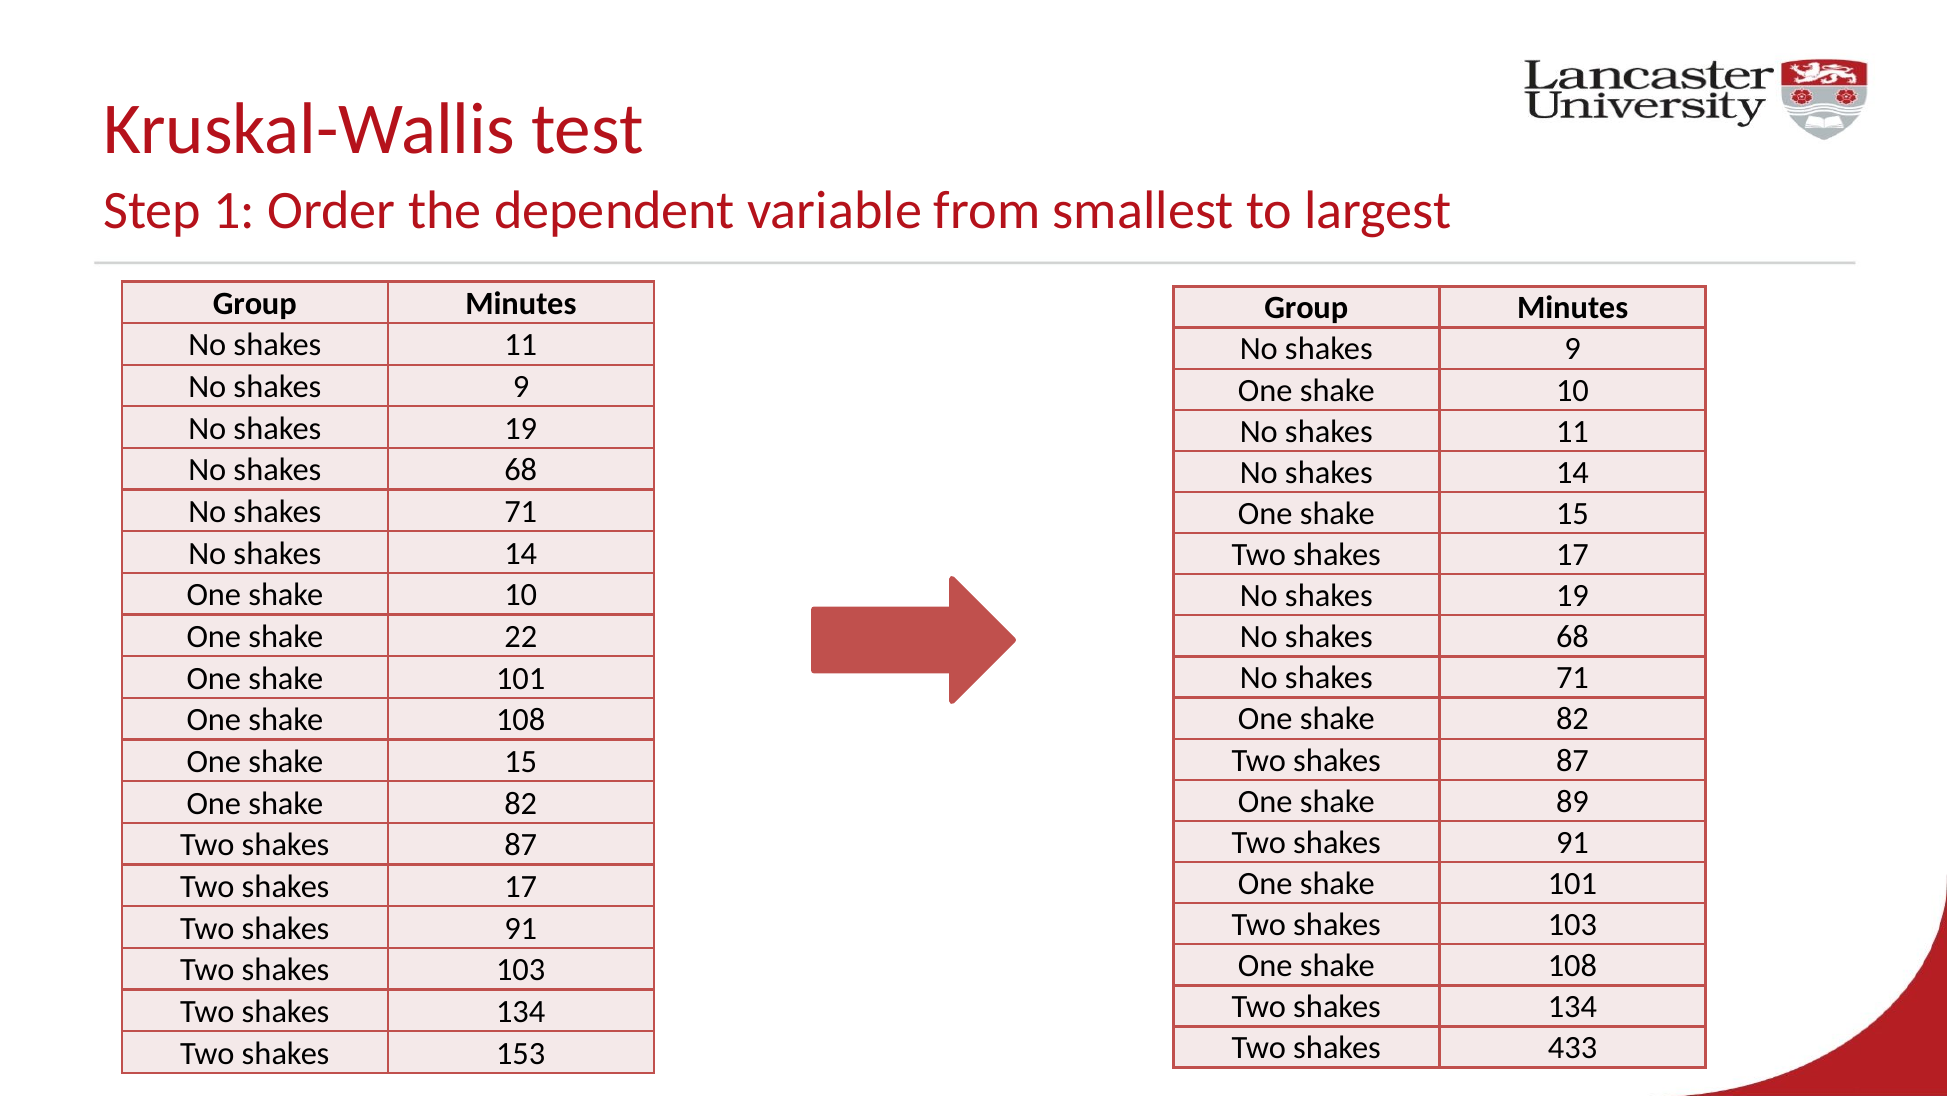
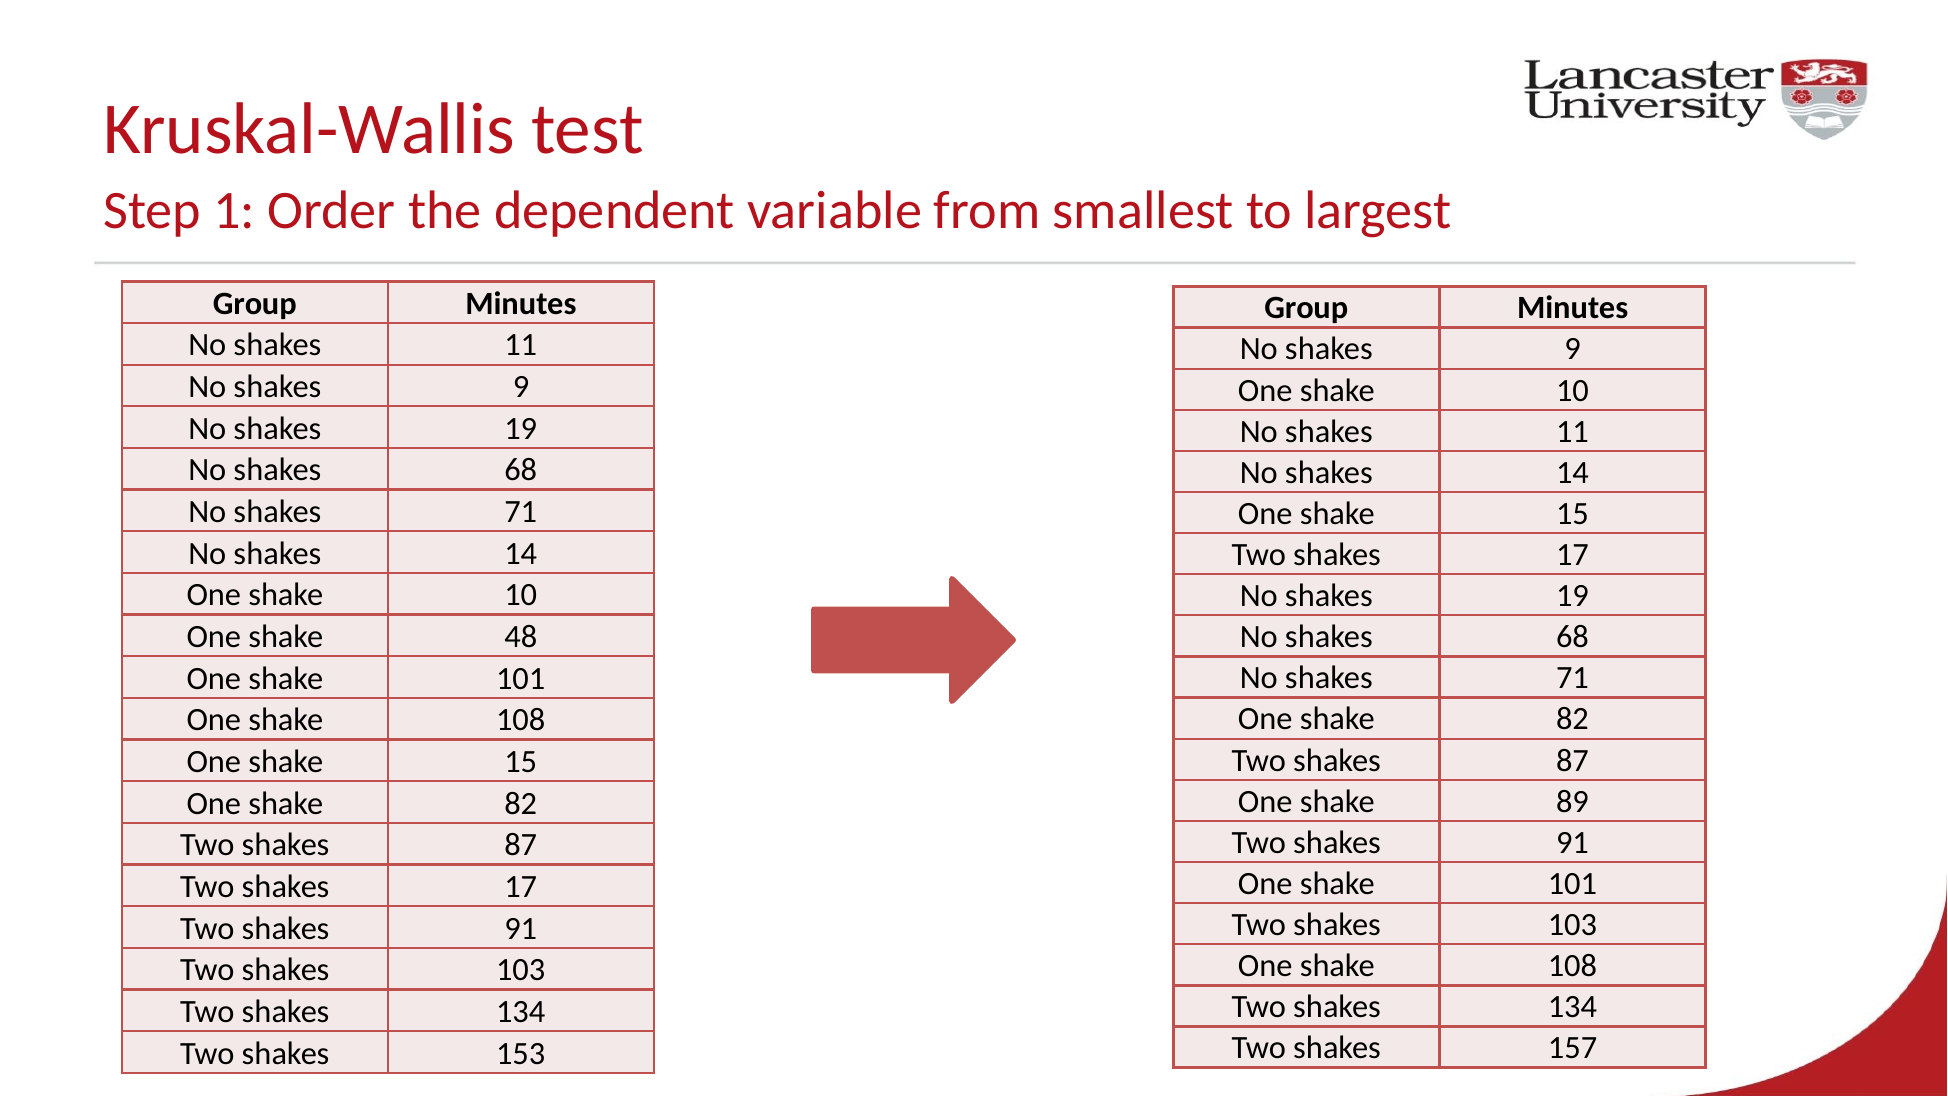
22: 22 -> 48 (521, 637)
433: 433 -> 157 (1573, 1048)
